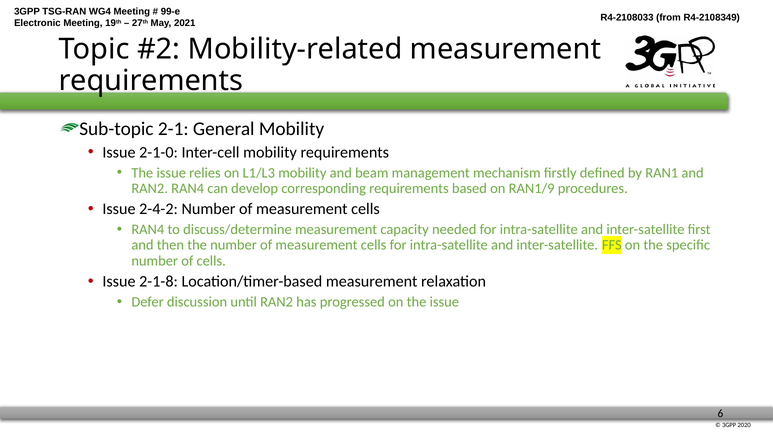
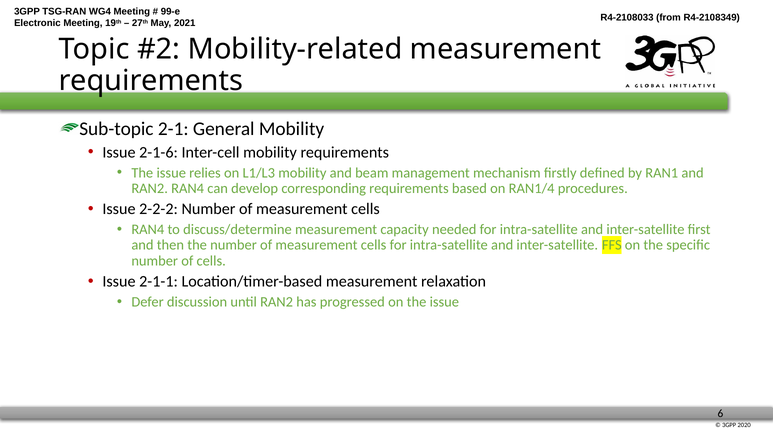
2-1-0: 2-1-0 -> 2-1-6 (159, 152)
RAN1/9: RAN1/9 -> RAN1/4 (532, 188)
2-4-2: 2-4-2 -> 2-2-2 (159, 209)
2-1-8: 2-1-8 -> 2-1-1 (159, 281)
